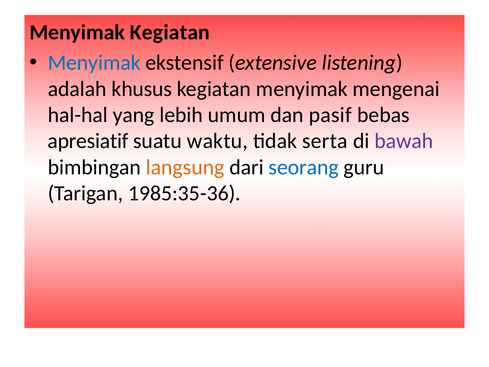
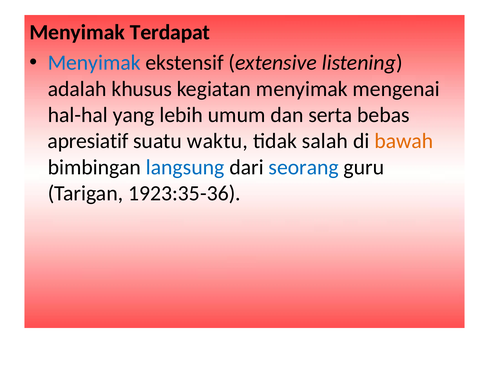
Menyimak Kegiatan: Kegiatan -> Terdapat (170, 32)
pasif: pasif -> serta (330, 115)
serta: serta -> salah (325, 141)
bawah colour: purple -> orange (404, 141)
langsung colour: orange -> blue (185, 167)
1985:35-36: 1985:35-36 -> 1923:35-36 (184, 193)
